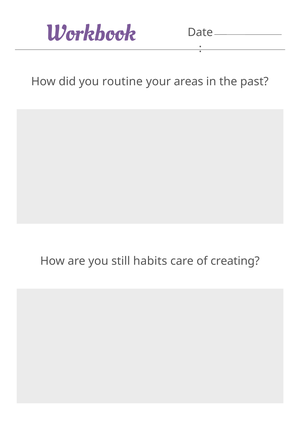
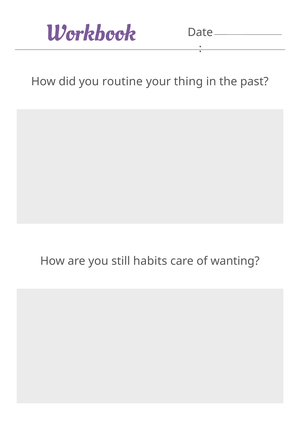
areas: areas -> thing (188, 82)
creating: creating -> wanting (235, 261)
